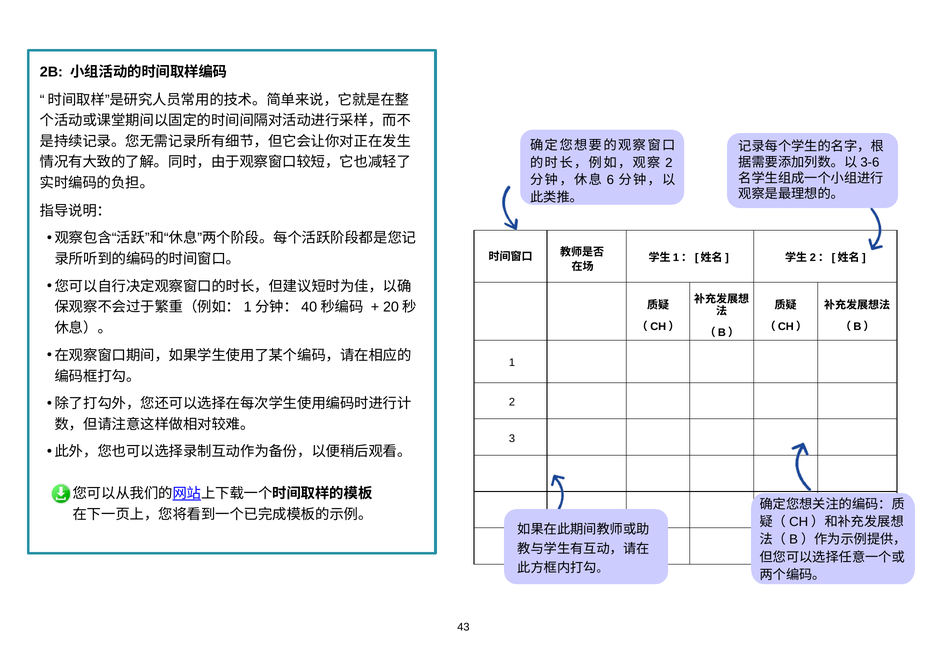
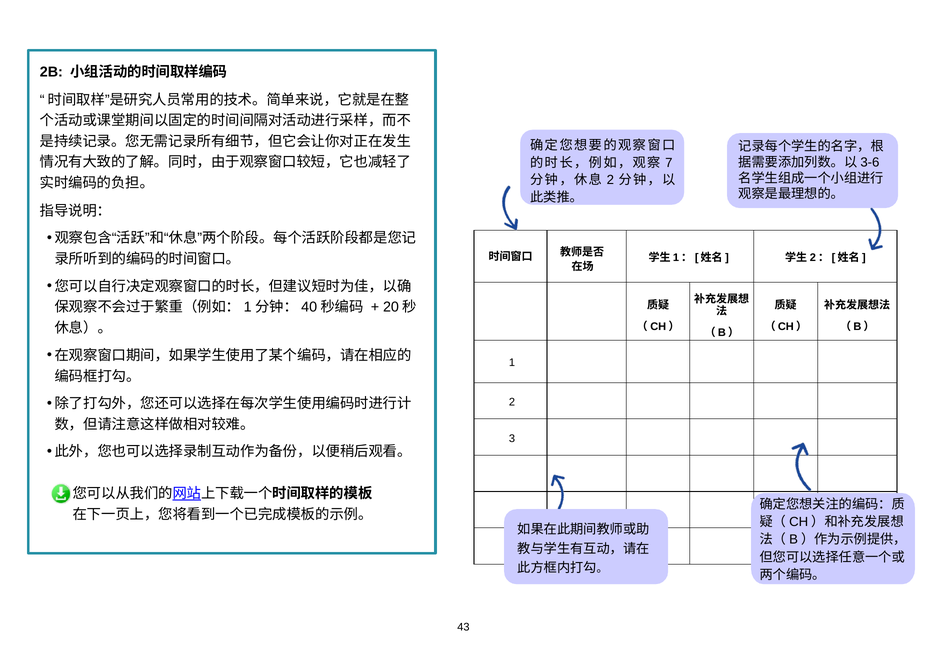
2: 2 -> 7 (669, 163)
6: 6 -> 2 (610, 180)
